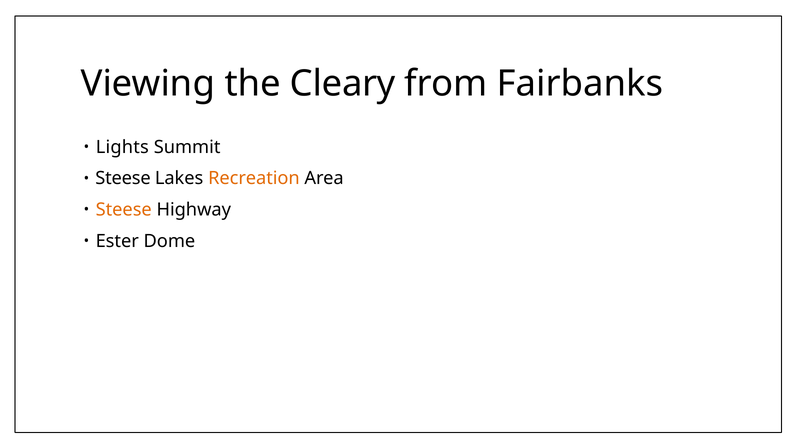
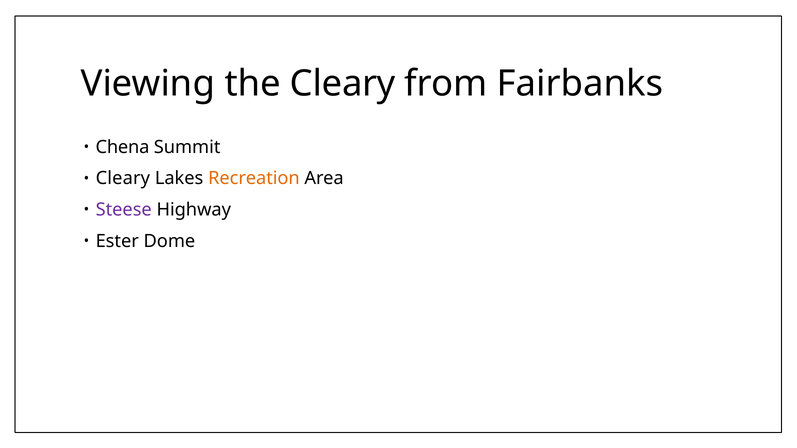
Lights: Lights -> Chena (122, 147)
Steese: Steese -> Cleary (123, 179)
Steese colour: orange -> purple (124, 210)
